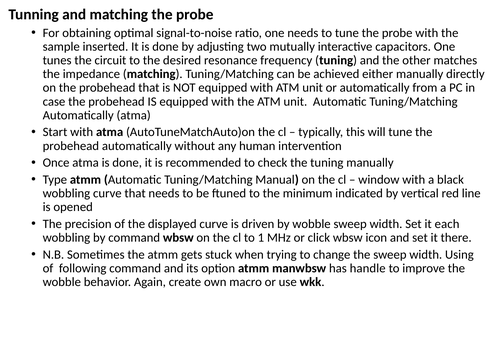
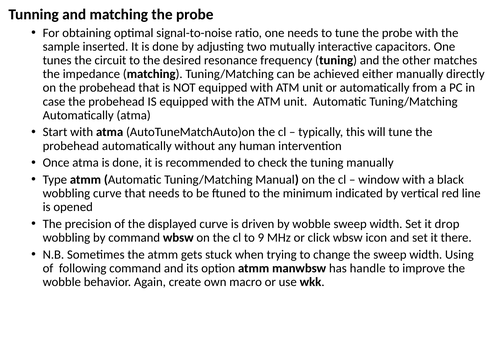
each: each -> drop (447, 224)
1: 1 -> 9 (261, 237)
